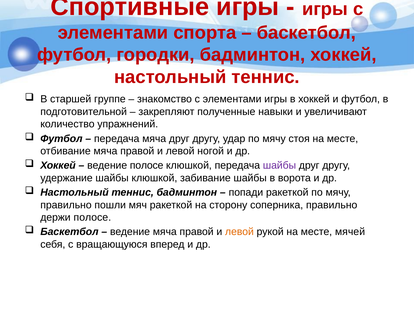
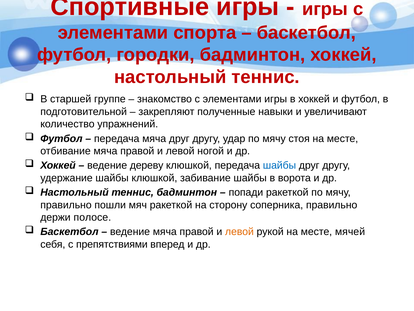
ведение полосе: полосе -> дереву (147, 165)
шайбы colour: purple -> blue (279, 165)
вращающуюся: вращающуюся -> препятствиями (112, 244)
